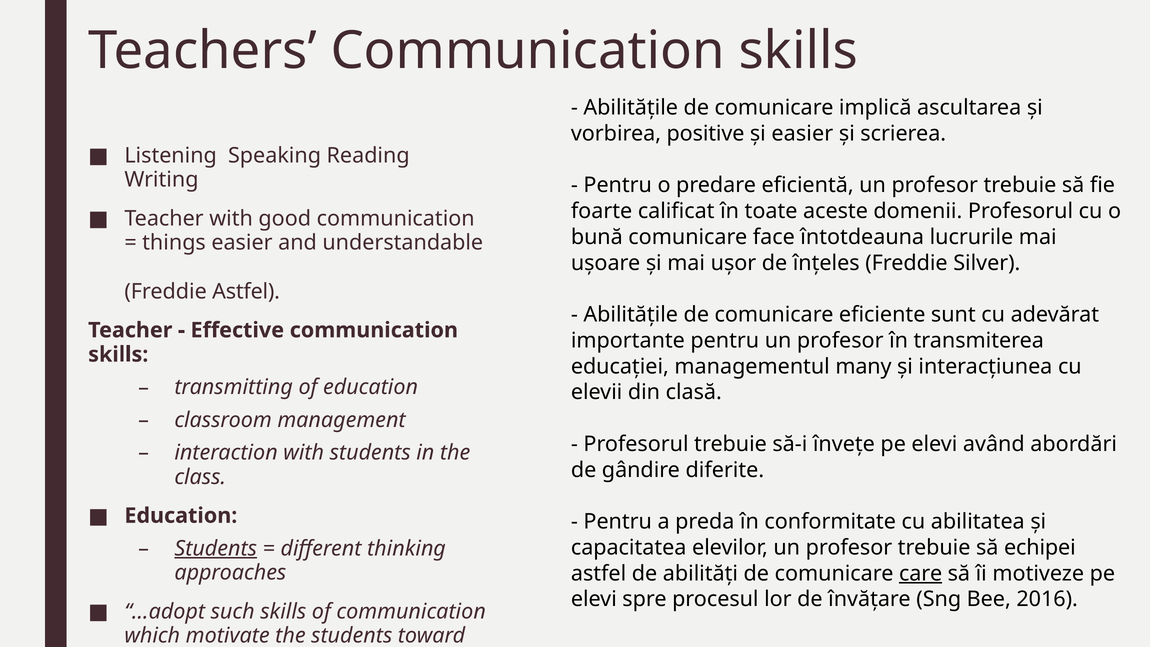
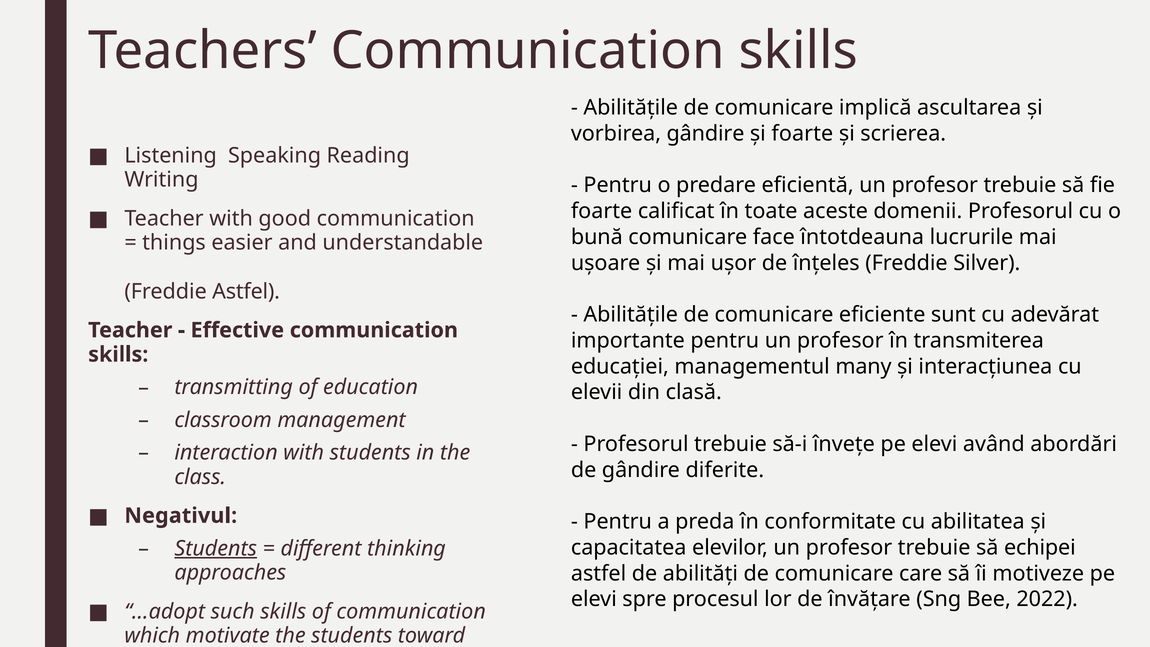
vorbirea positive: positive -> gândire (706, 133)
și easier: easier -> foarte (802, 133)
Education: Education -> Negativul (181, 516)
care underline: present -> none (921, 573)
2016: 2016 -> 2022 (1047, 599)
